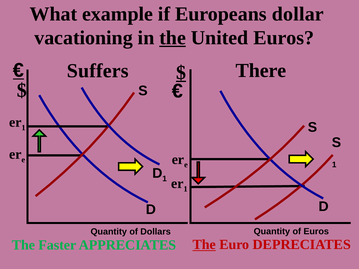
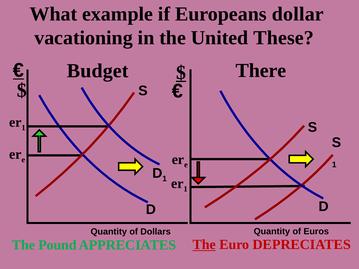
the underline: present -> none (173, 38)
United Euros: Euros -> These (284, 38)
Suffers: Suffers -> Budget (98, 71)
Faster: Faster -> Pound (57, 245)
